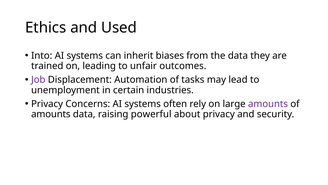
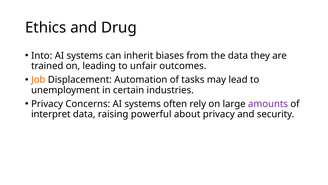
Used: Used -> Drug (119, 28)
Job colour: purple -> orange (38, 80)
amounts: amounts -> interpret (51, 114)
